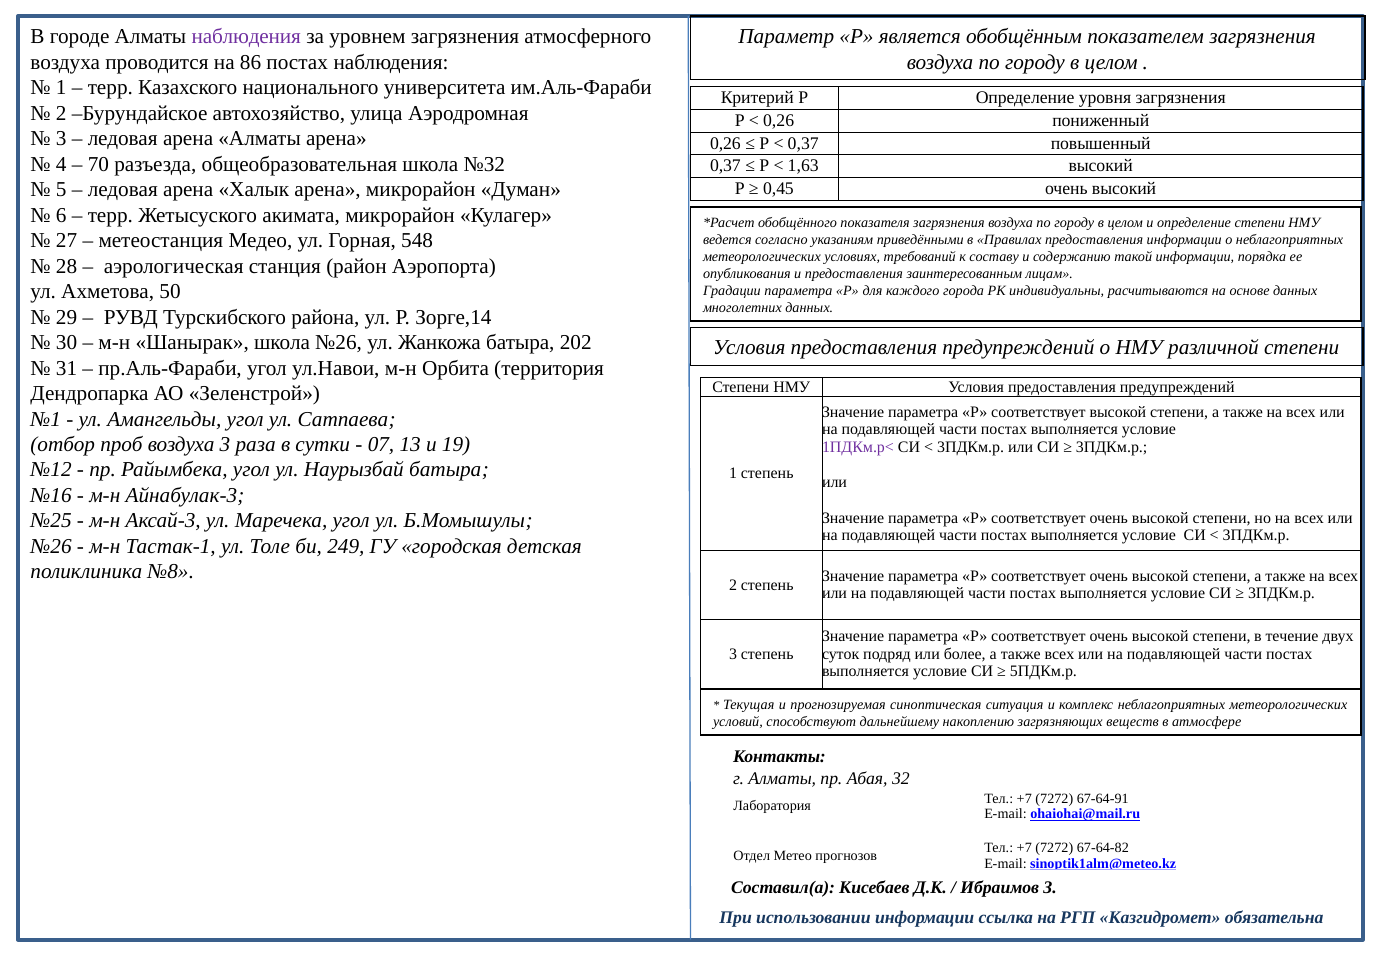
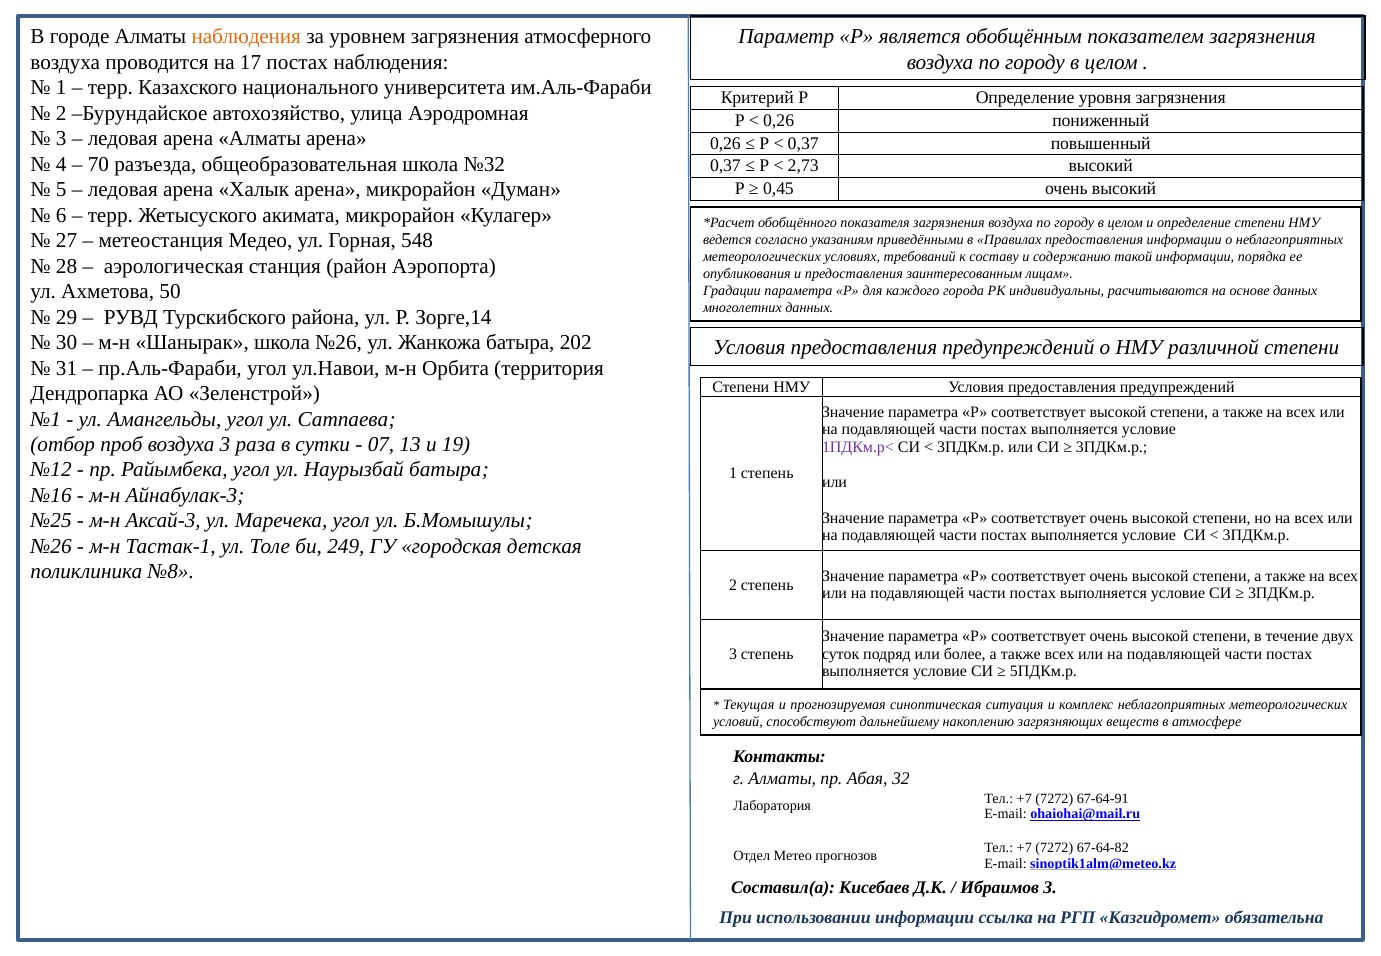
наблюдения colour: purple -> orange (246, 37)
86: 86 -> 17 (251, 62)
1,63: 1,63 -> 2,73 (803, 166)
